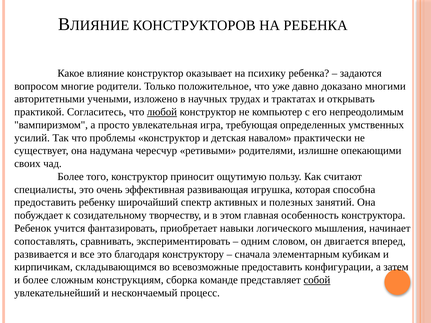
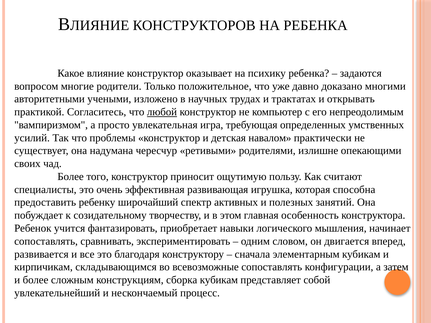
всевозможные предоставить: предоставить -> сопоставлять (272, 267)
сборка команде: команде -> кубикам (219, 280)
собой underline: present -> none (317, 280)
